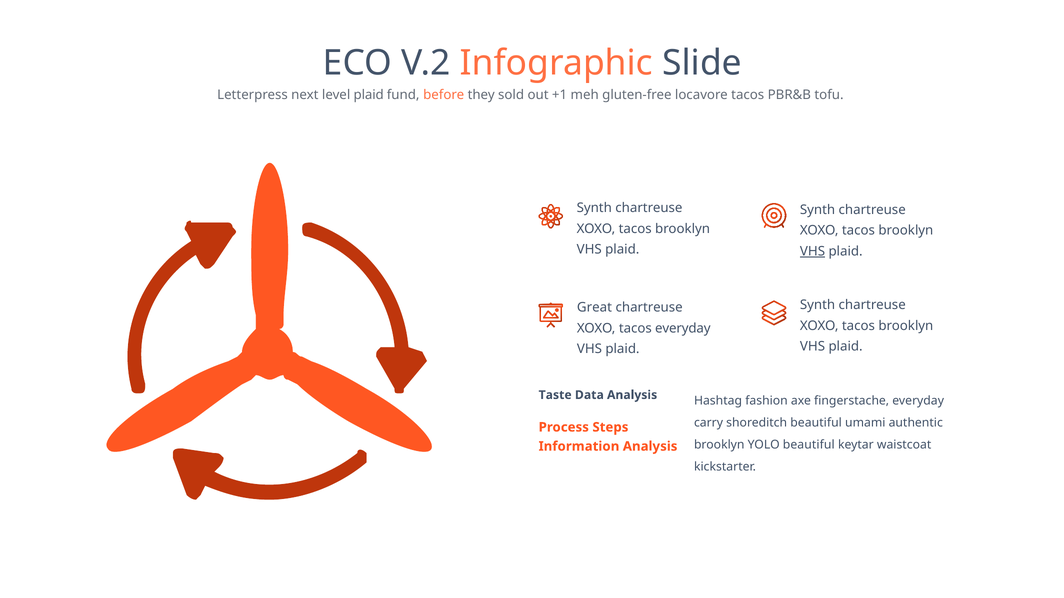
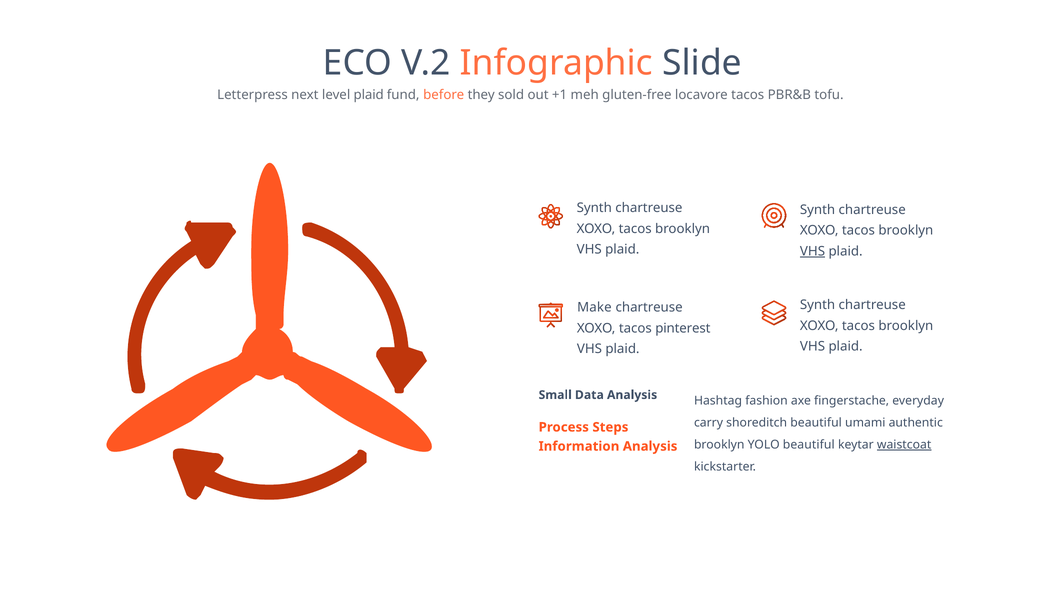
Great: Great -> Make (594, 308)
tacos everyday: everyday -> pinterest (683, 329)
Taste: Taste -> Small (555, 395)
waistcoat underline: none -> present (904, 445)
